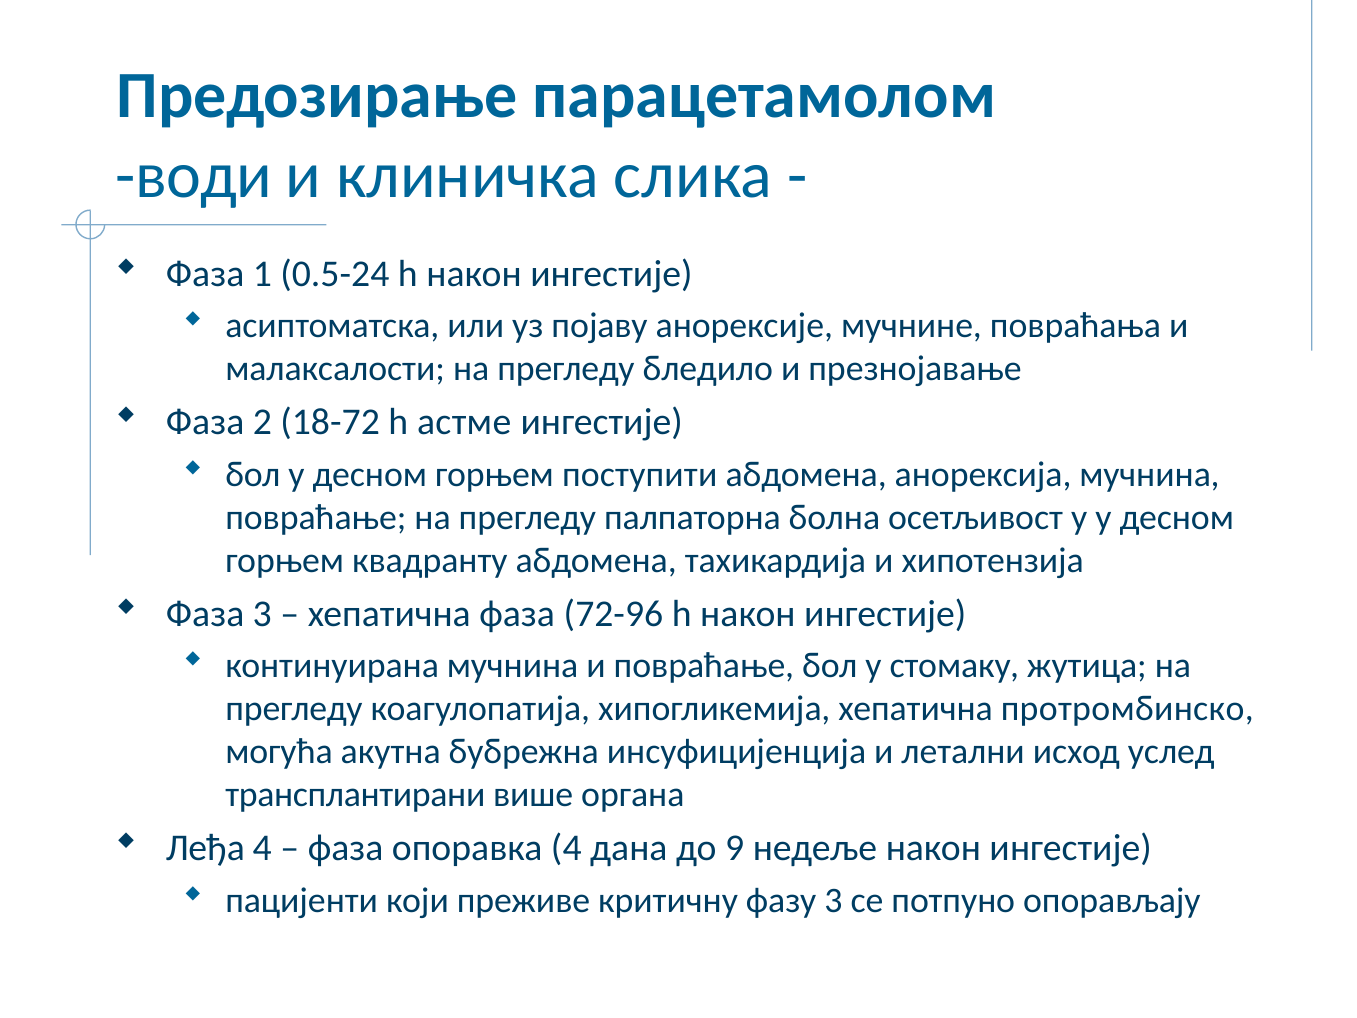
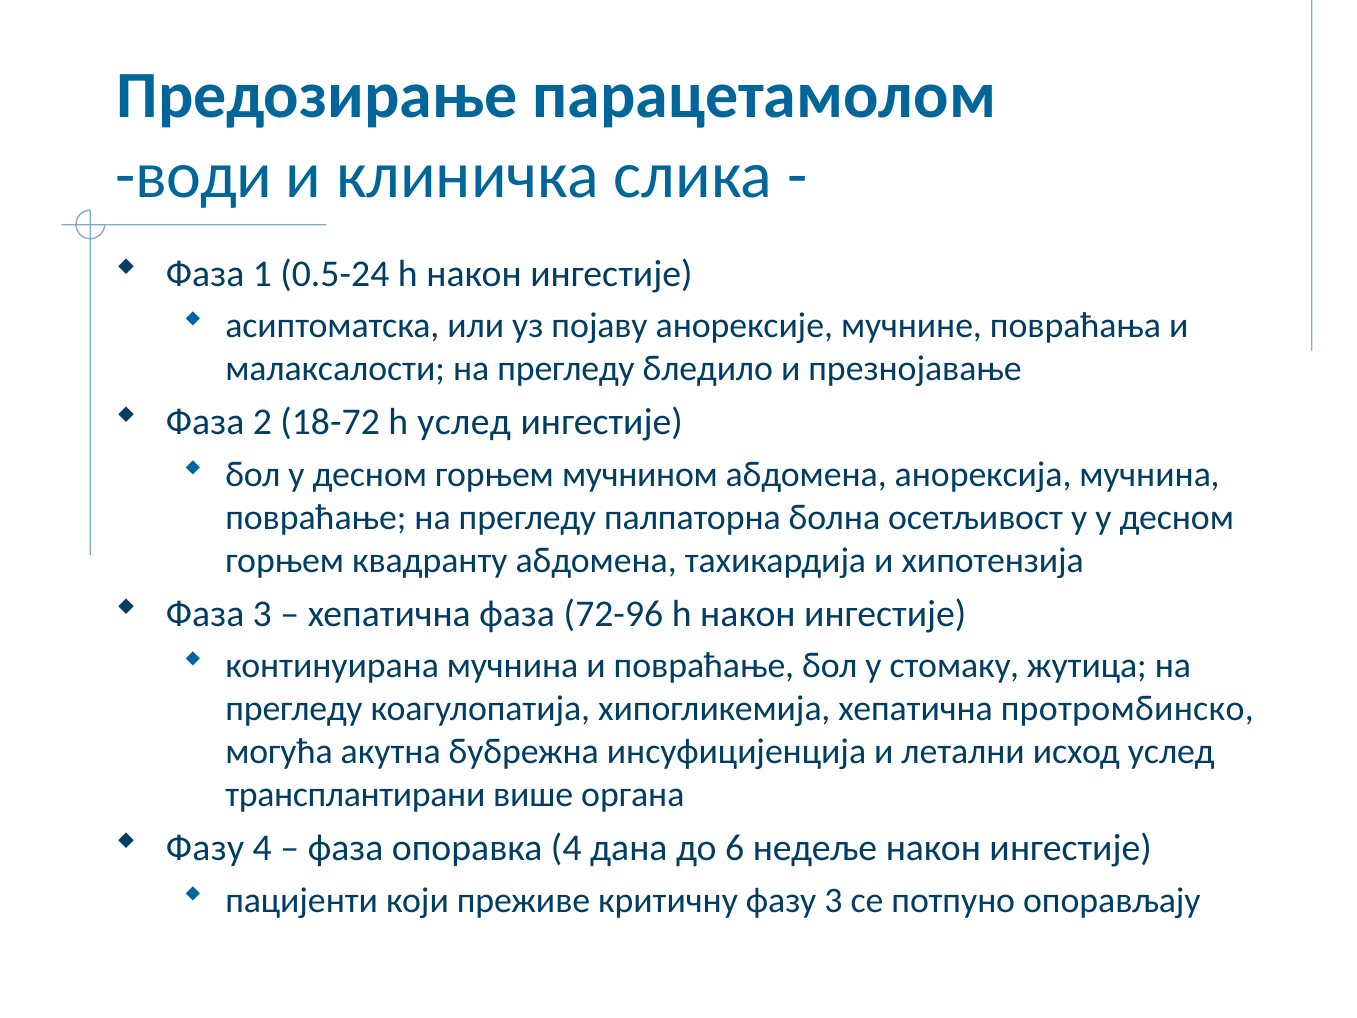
h астме: астме -> услед (464, 422)
поступити: поступити -> мучнином (640, 474)
Леђа: Леђа -> Фазу (205, 848)
9: 9 -> 6 (735, 848)
